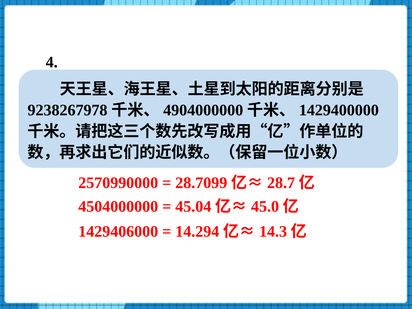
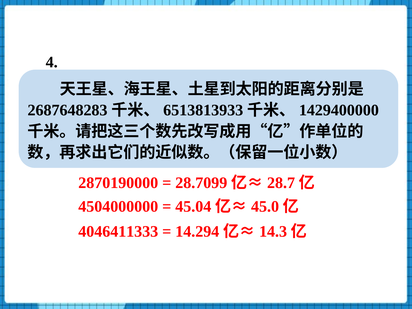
9238267978: 9238267978 -> 2687648283 (68, 110)
4904000000: 4904000000 -> 6513813933 (203, 110)
2570990000: 2570990000 -> 2870190000 (118, 183)
1429406000: 1429406000 -> 4046411333 (118, 231)
